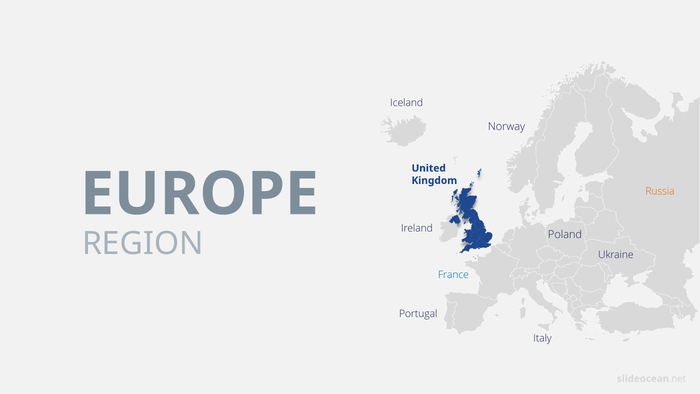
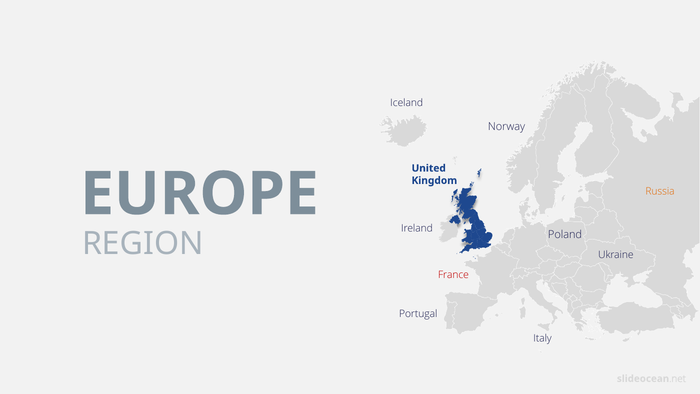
France colour: blue -> red (453, 275)
